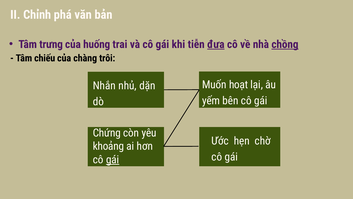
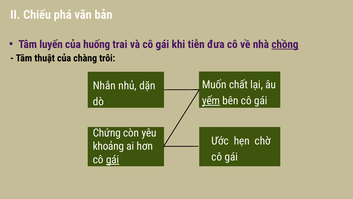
Chỉnh: Chỉnh -> Chiếu (37, 15)
trưng: trưng -> luyến (51, 44)
đưa underline: present -> none (216, 44)
chiếu: chiếu -> thuật (45, 58)
hoạt: hoạt -> chất (239, 85)
yếm underline: none -> present (211, 100)
